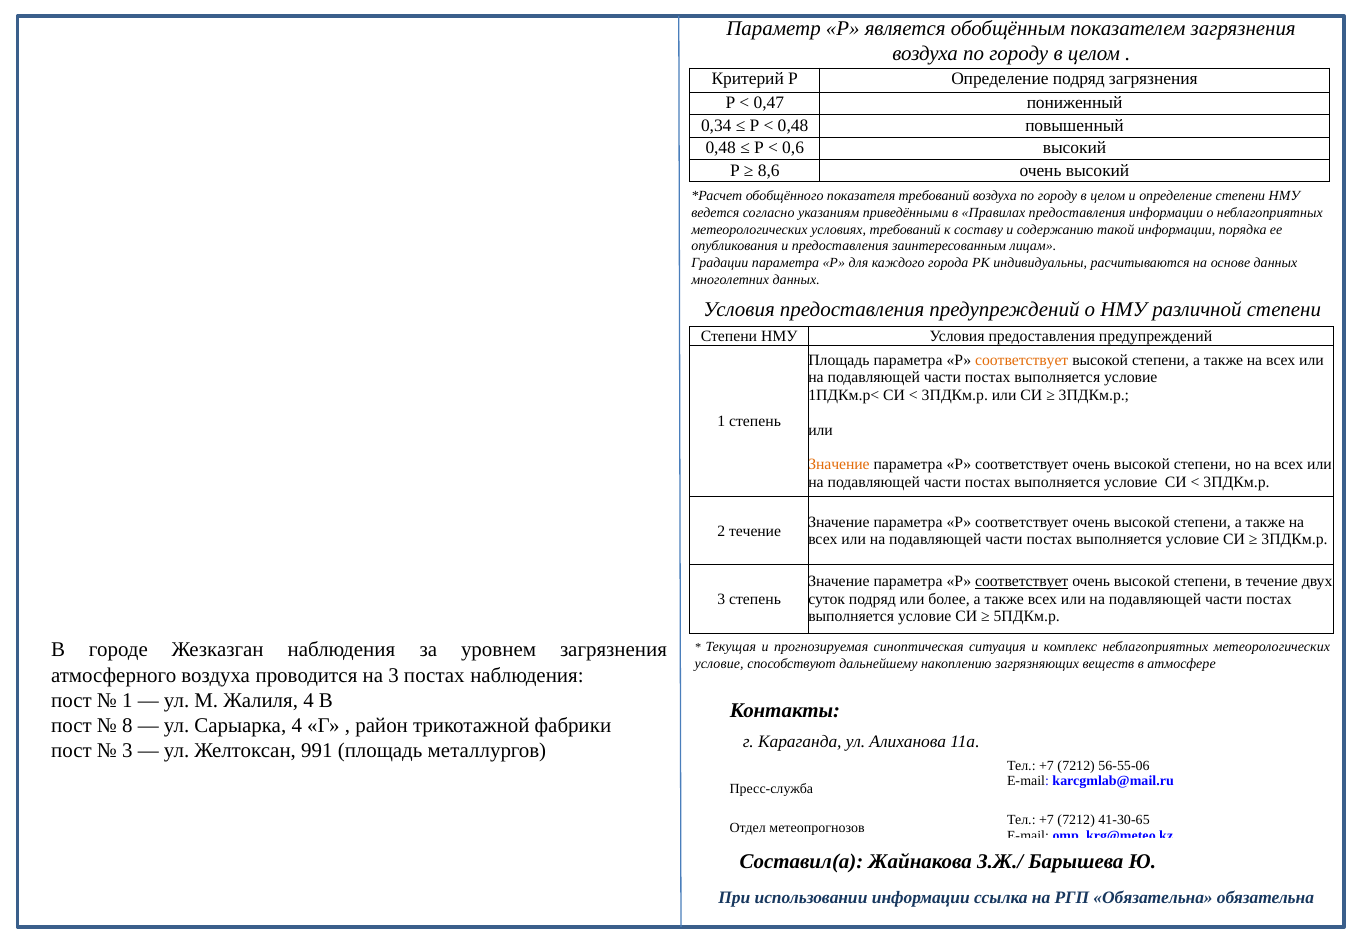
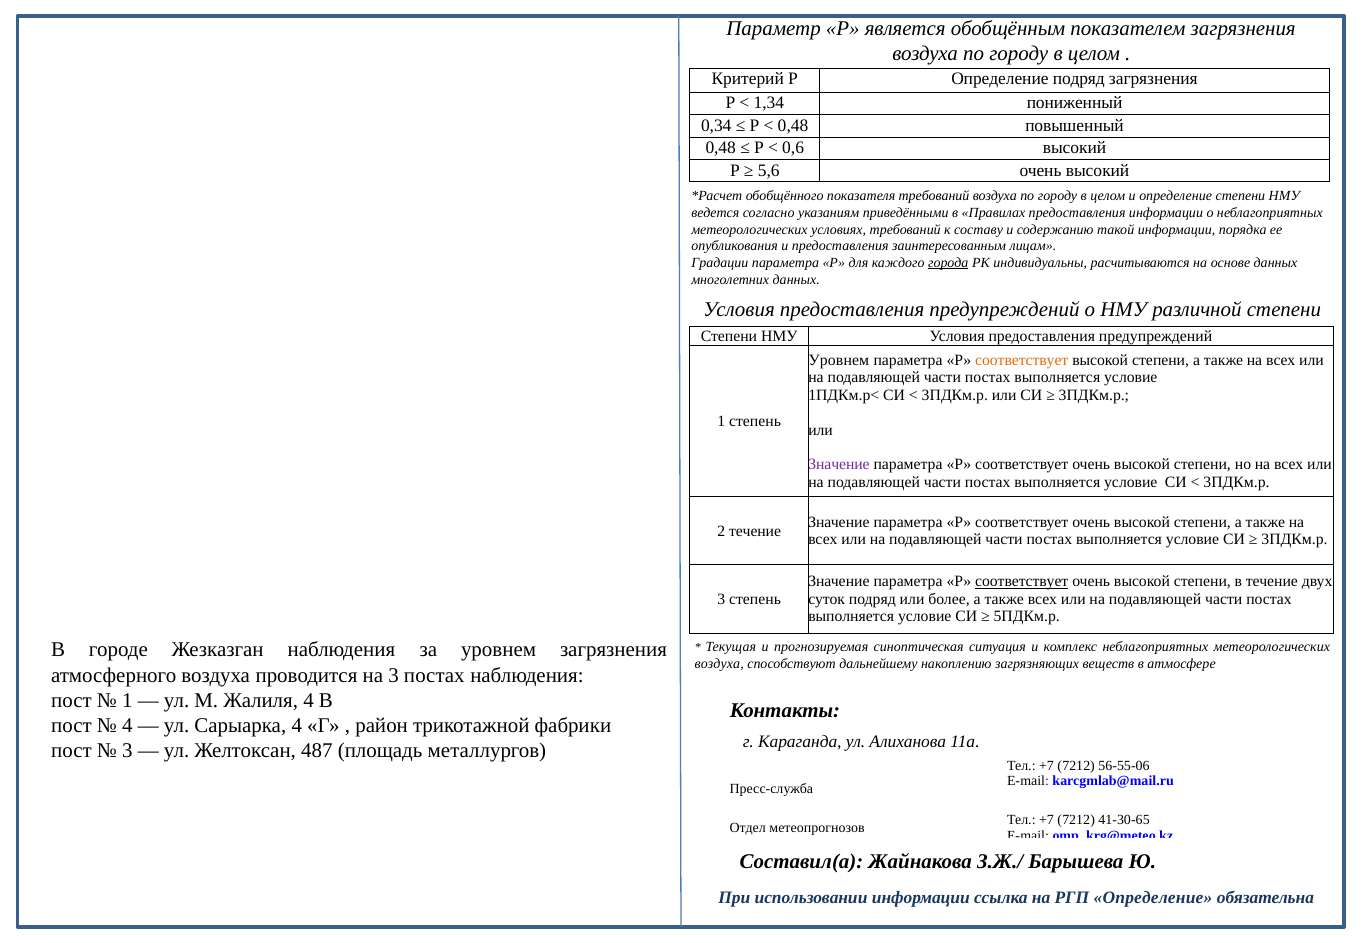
0,47: 0,47 -> 1,34 (769, 103)
8,6: 8,6 -> 5,6 (769, 170)
города underline: none -> present (948, 263)
Площадь: Площадь -> Уровнем (839, 360)
Значение colour: orange -> purple (839, 465)
условие: условие -> воздуха (719, 664)
8: 8 -> 4 (127, 725)
991: 991 -> 487 (317, 751)
РГП Обязательна: Обязательна -> Определение (1153, 898)
